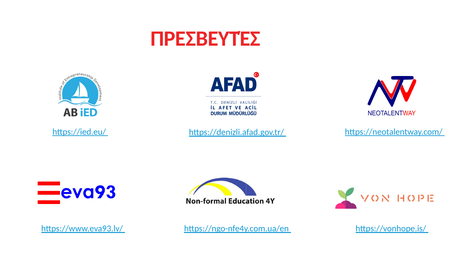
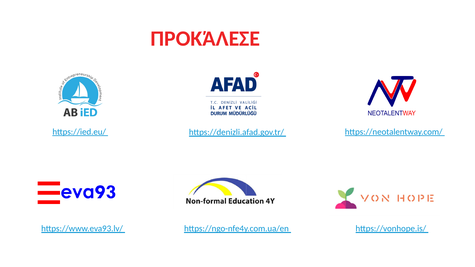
ΠΡΕΣΒΕΥΤΈΣ: ΠΡΕΣΒΕΥΤΈΣ -> ΠΡΟΚΆΛΕΣΕ (205, 39)
